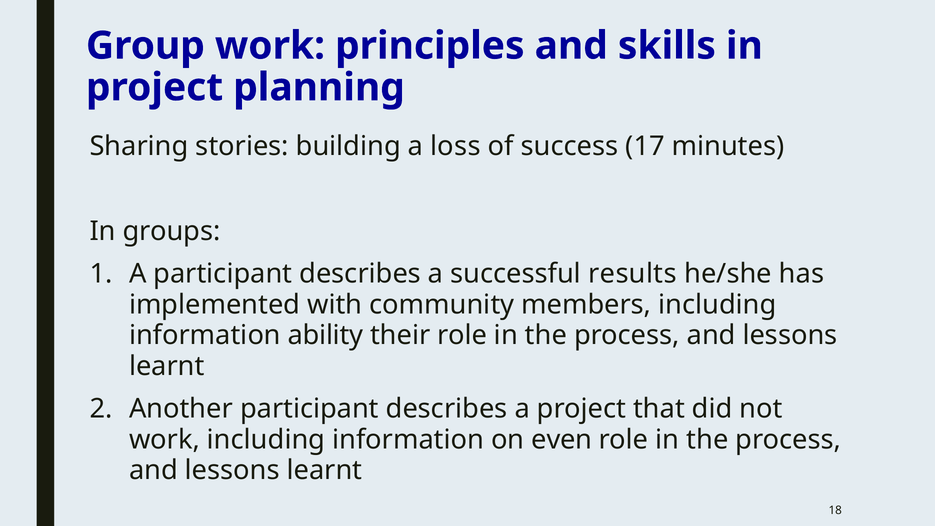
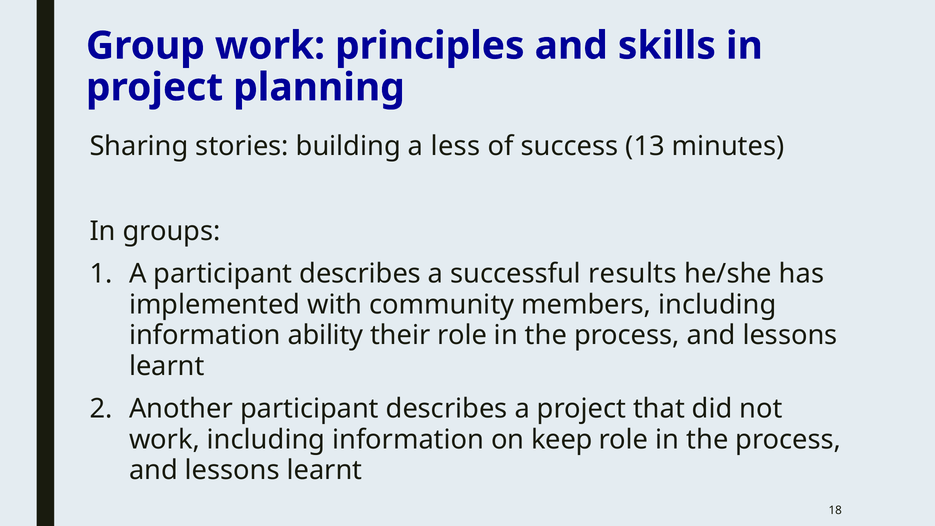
loss: loss -> less (455, 146)
17: 17 -> 13 (645, 146)
even: even -> keep (562, 439)
